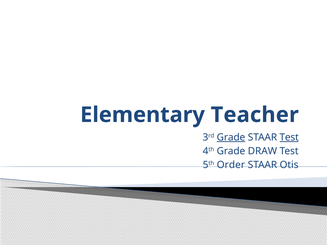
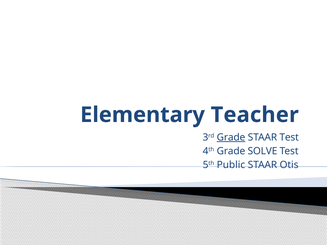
Test underline: present -> none (289, 137)
DRAW: DRAW -> SOLVE (262, 151)
Order: Order -> Public (231, 165)
